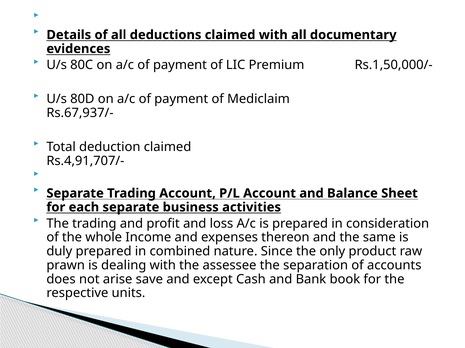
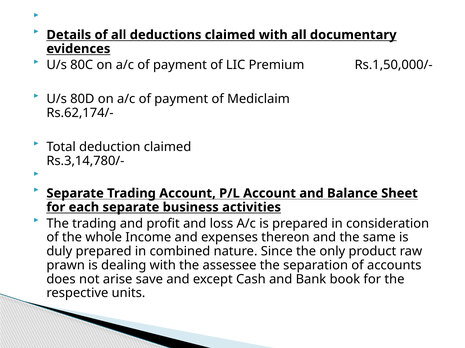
Rs.67,937/-: Rs.67,937/- -> Rs.62,174/- (80, 113)
Rs.4,91,707/-: Rs.4,91,707/- -> Rs.3,14,780/- (85, 161)
